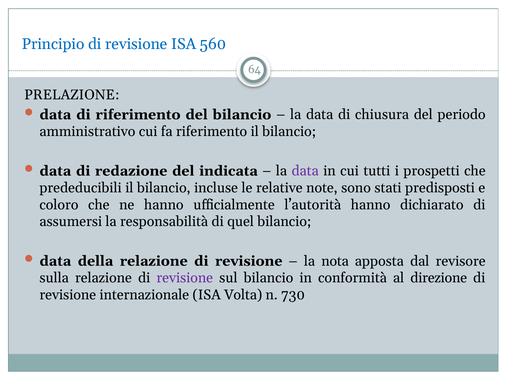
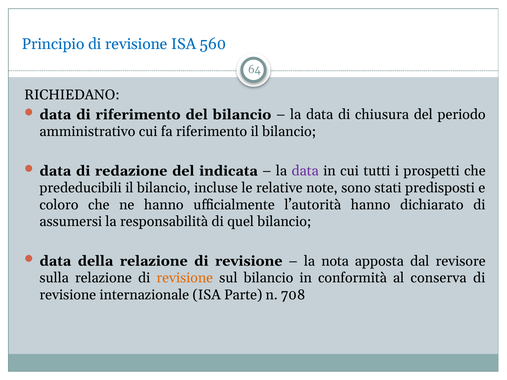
PRELAZIONE: PRELAZIONE -> RICHIEDANO (72, 95)
revisione colour: purple -> orange (185, 278)
direzione: direzione -> conserva (439, 278)
Volta: Volta -> Parte (243, 295)
730: 730 -> 708 (293, 295)
